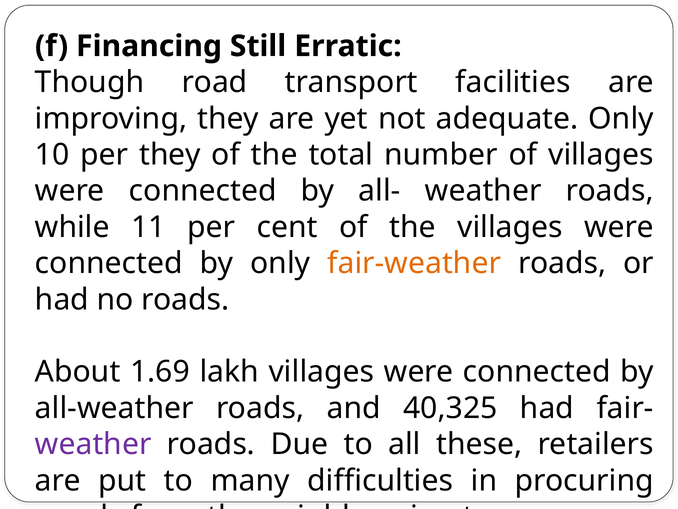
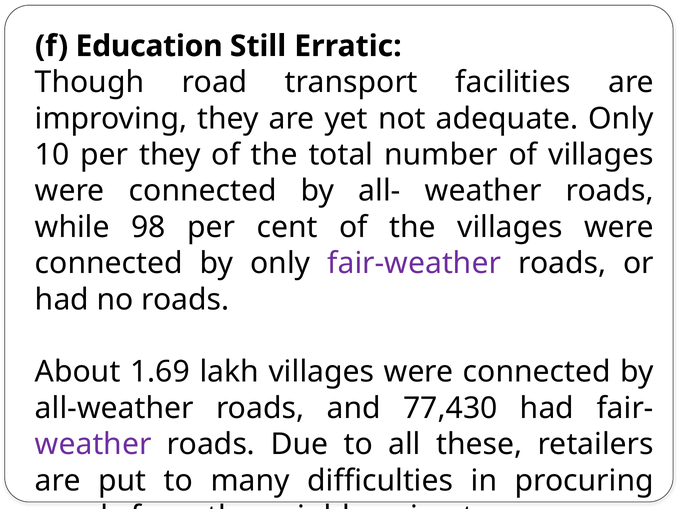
Financing: Financing -> Education (149, 46)
11: 11 -> 98 (148, 227)
fair-weather colour: orange -> purple (414, 263)
40,325: 40,325 -> 77,430 (450, 408)
